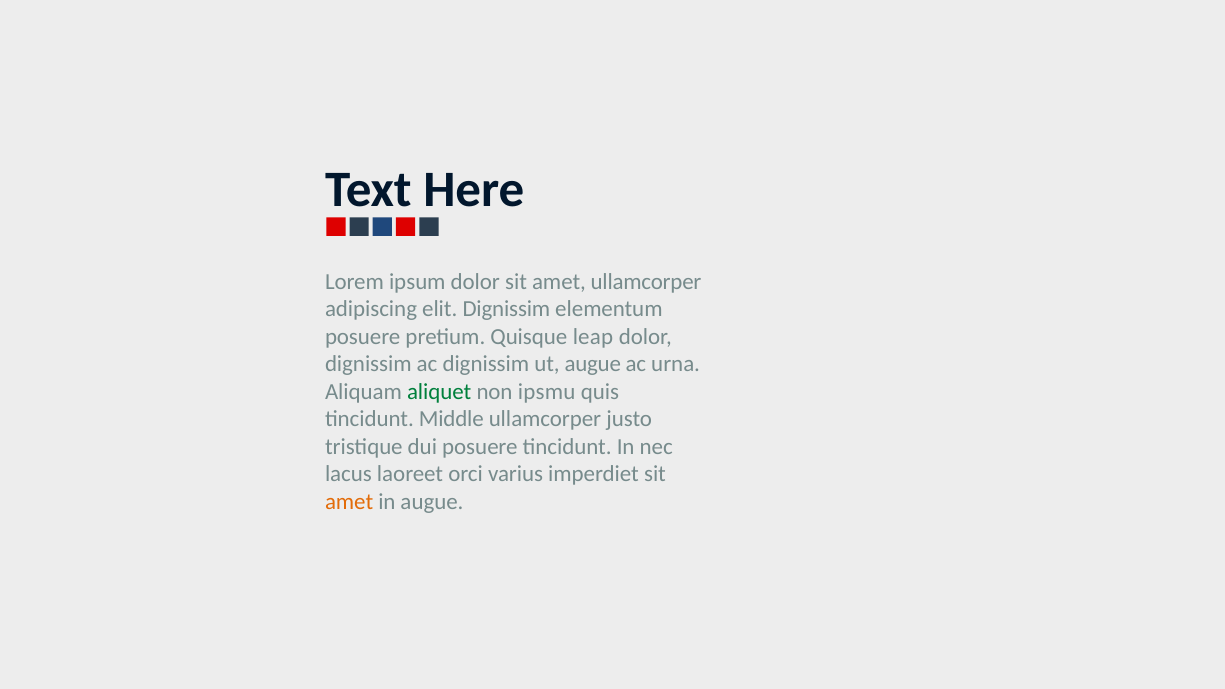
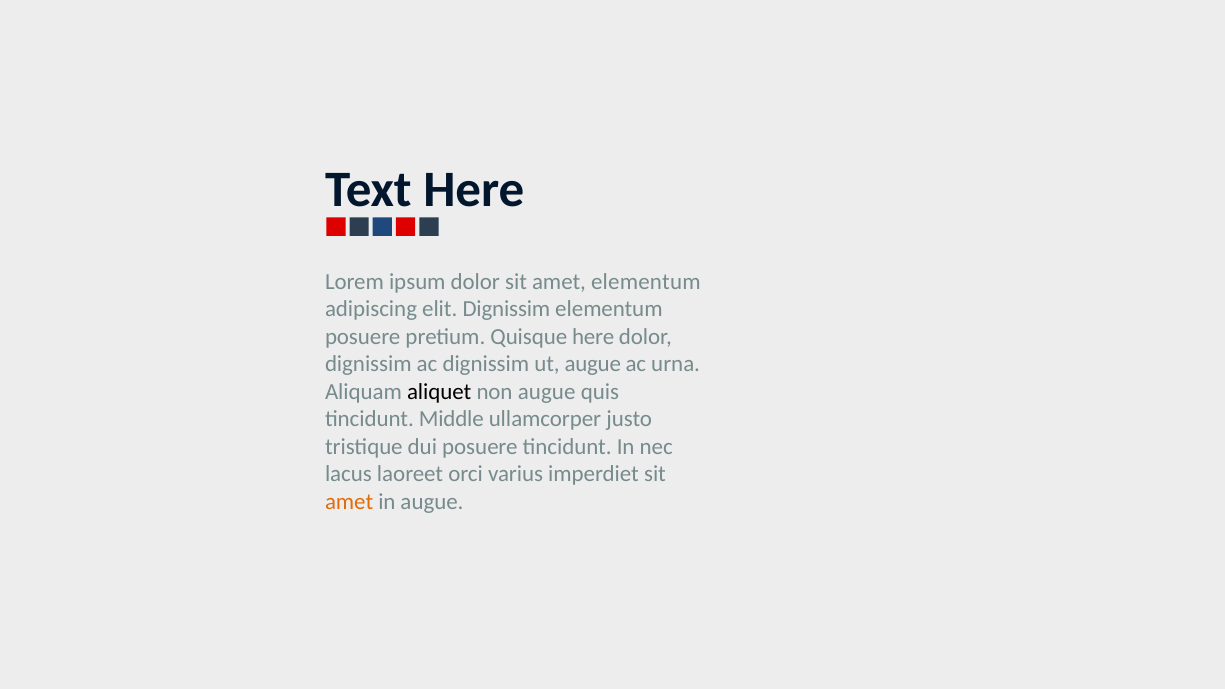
amet ullamcorper: ullamcorper -> elementum (646, 282)
Quisque leap: leap -> here (593, 337)
aliquet colour: green -> black (439, 392)
non ipsmu: ipsmu -> augue (547, 392)
